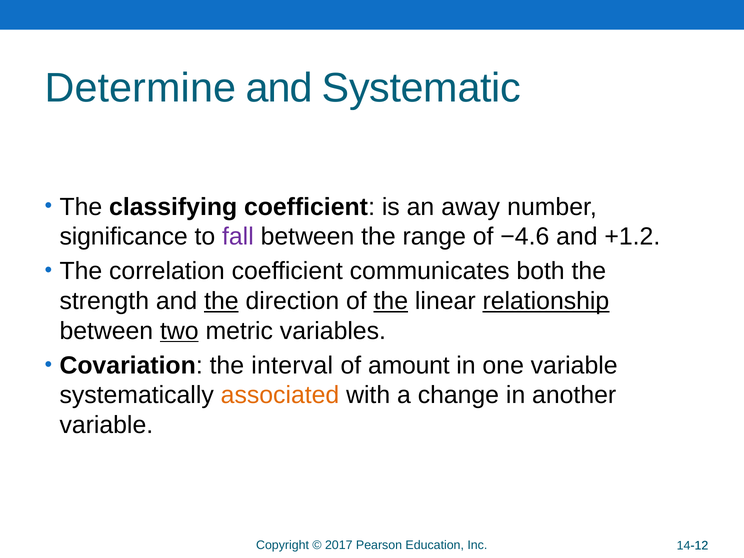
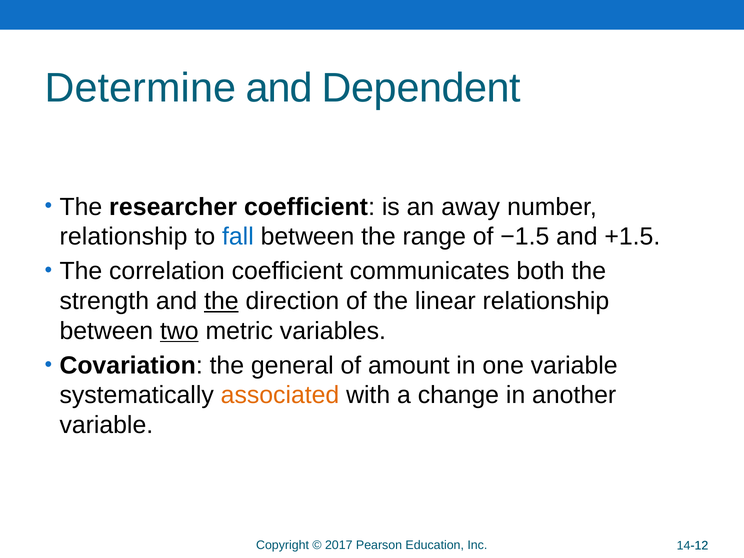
Systematic: Systematic -> Dependent (421, 88)
classifying: classifying -> researcher (173, 207)
significance: significance -> relationship (124, 237)
fall colour: purple -> blue (238, 237)
−4.6: −4.6 -> −1.5 (525, 237)
+1.2: +1.2 -> +1.5 (632, 237)
the underline: present -> none (391, 301)
relationship underline: present -> none (546, 301)
interval: interval -> general (292, 366)
